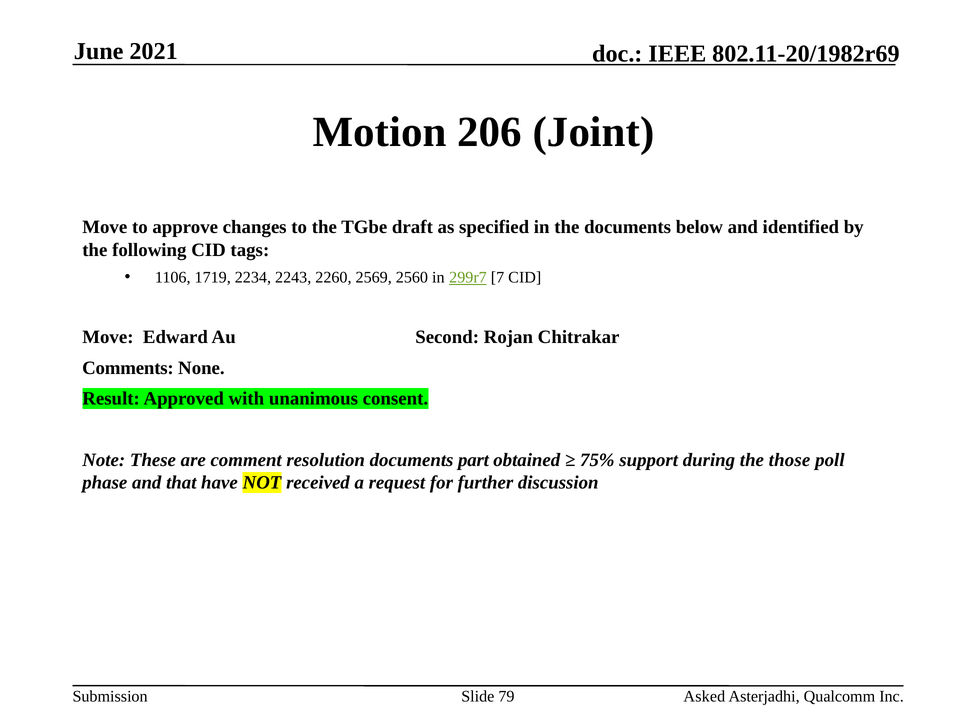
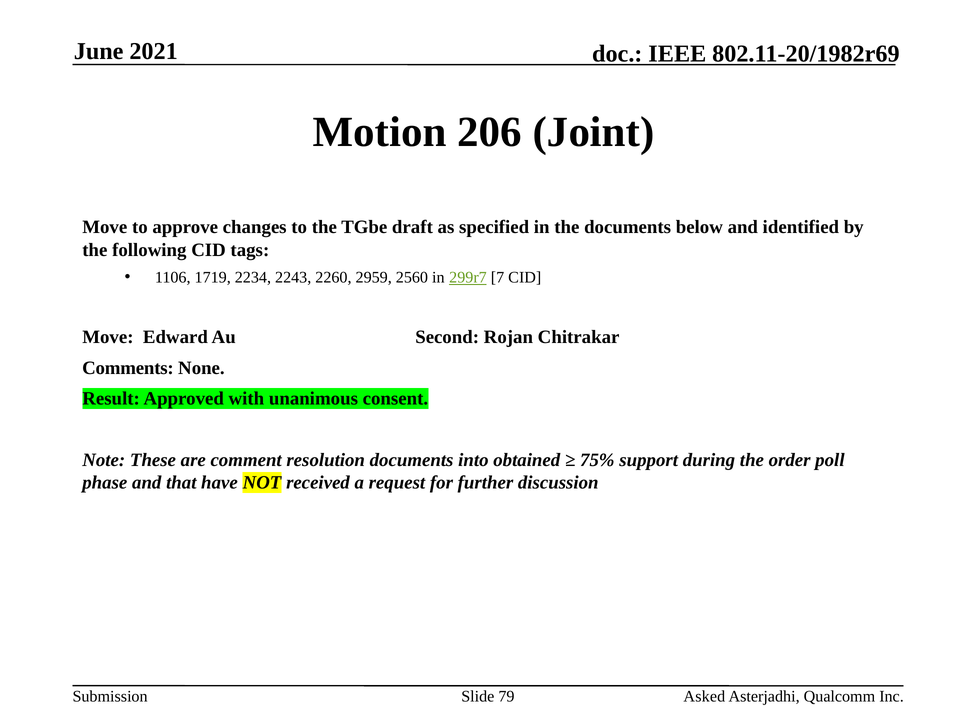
2569: 2569 -> 2959 (374, 277)
part: part -> into (473, 460)
those: those -> order (790, 460)
